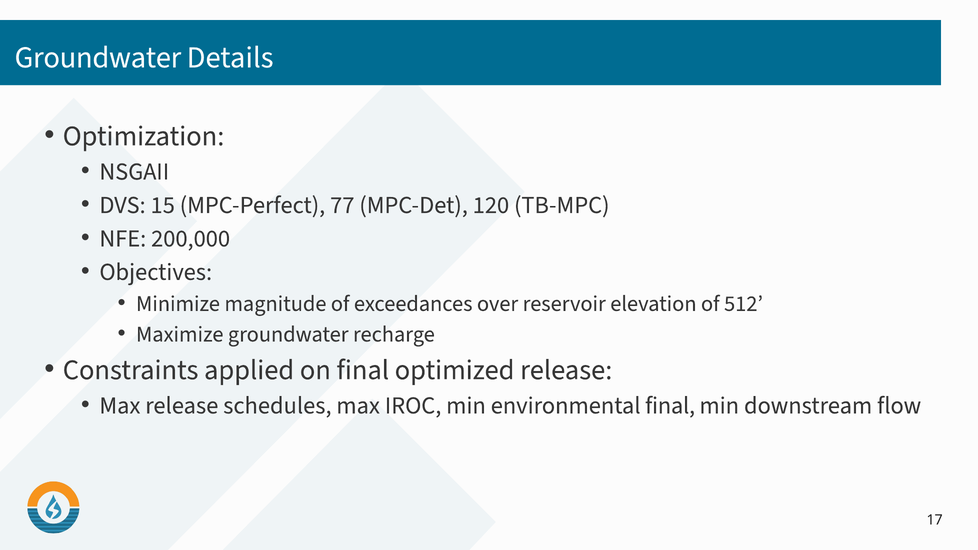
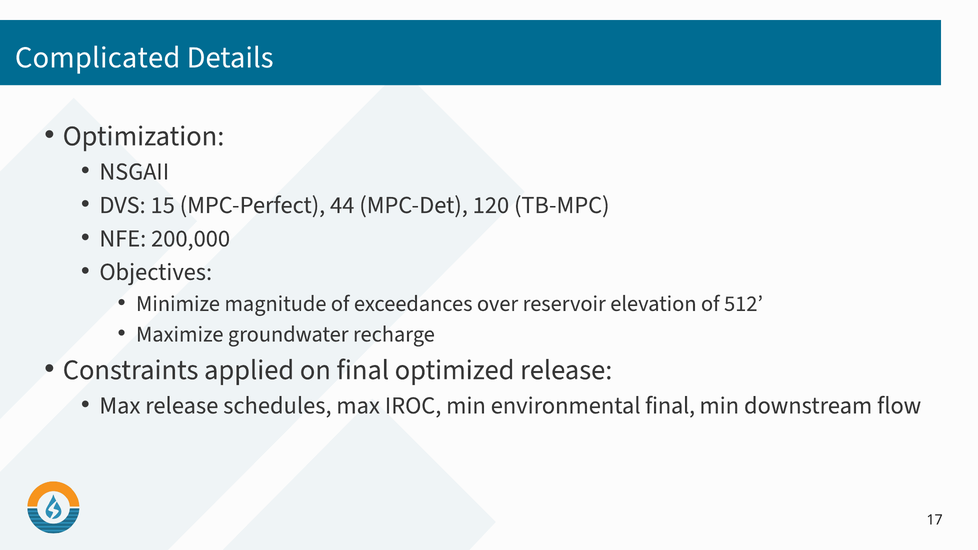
Groundwater: Groundwater -> Complicated (98, 57)
77: 77 -> 44 (342, 205)
